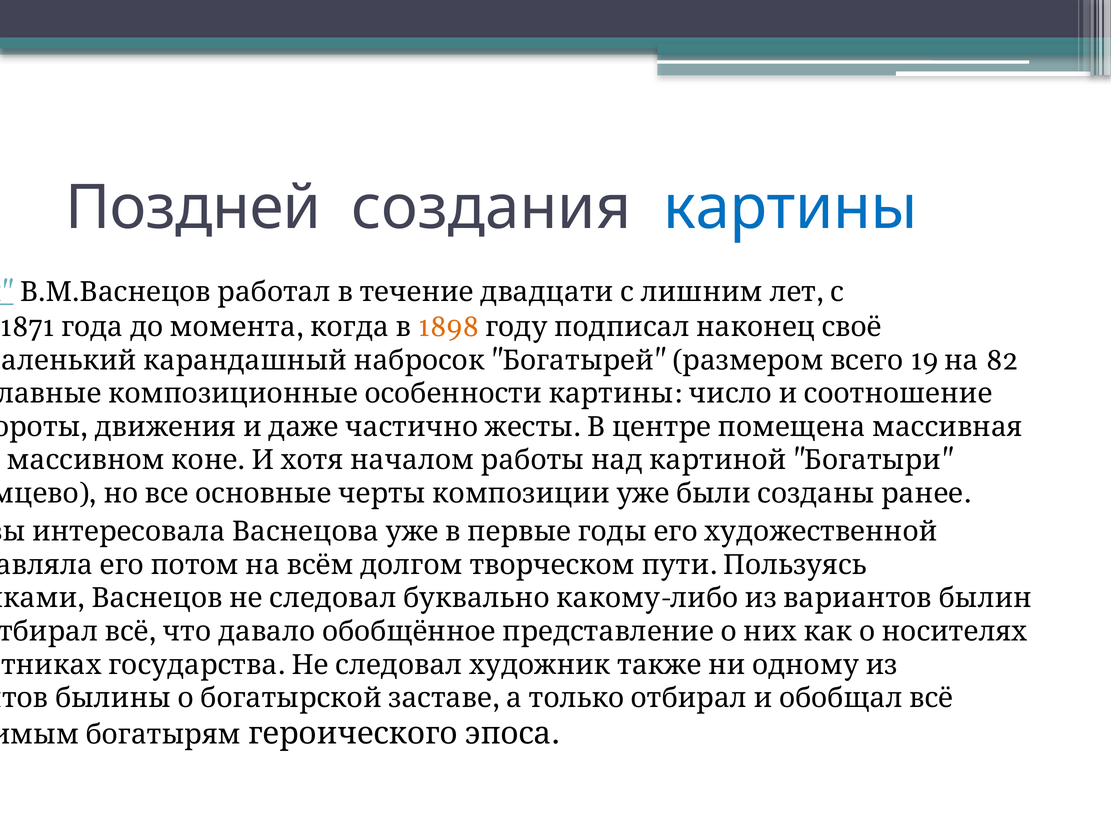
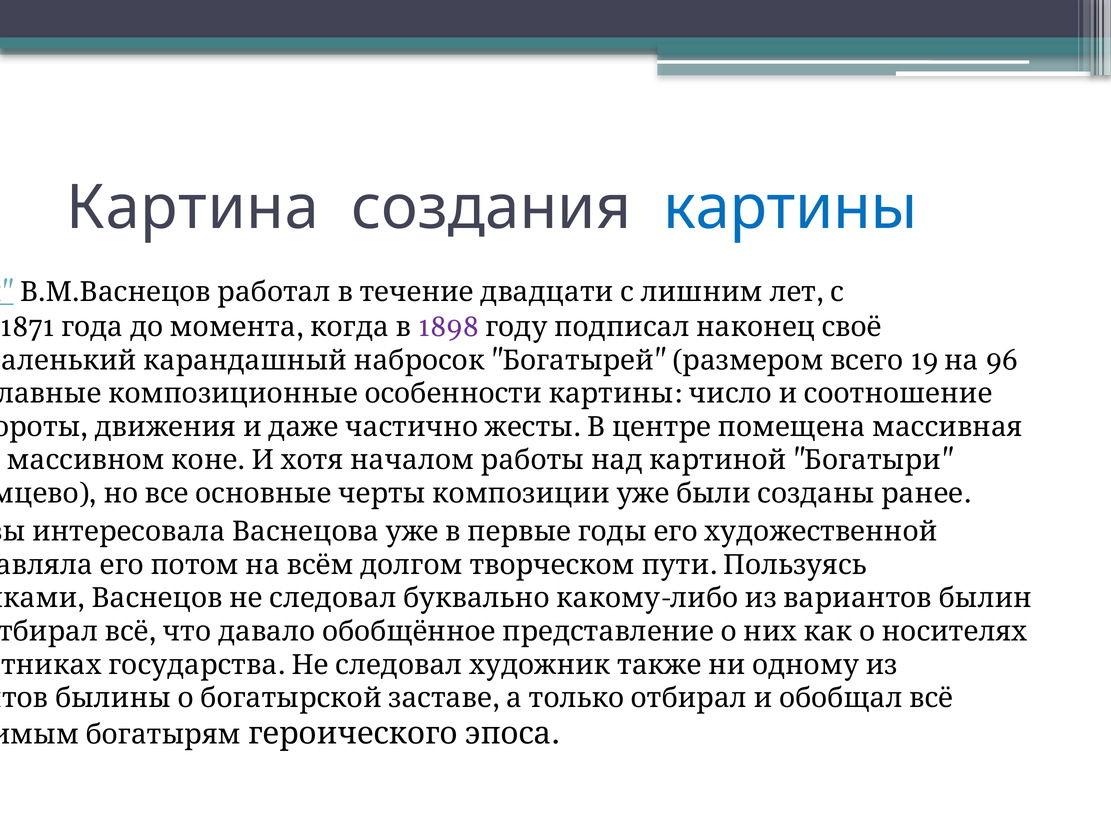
Поздней: Поздней -> Картина (193, 208)
1898 colour: orange -> purple (449, 327)
82: 82 -> 96 (1002, 360)
